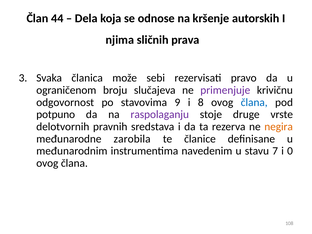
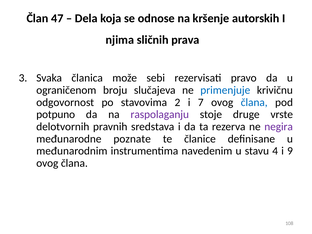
44: 44 -> 47 (57, 18)
primenjuje colour: purple -> blue (225, 90)
9: 9 -> 2 (177, 102)
8: 8 -> 7 (201, 102)
negira colour: orange -> purple (279, 127)
zarobila: zarobila -> poznate (132, 139)
7: 7 -> 4 (275, 151)
0: 0 -> 9 (290, 151)
